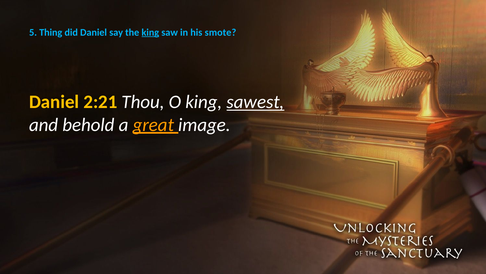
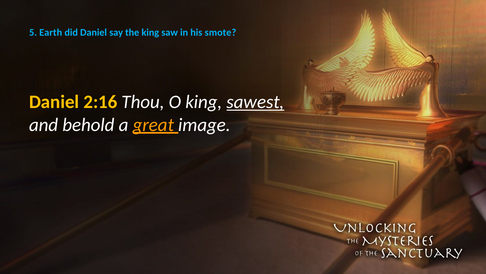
Thing: Thing -> Earth (51, 32)
king underline: present -> none (150, 32)
2:21: 2:21 -> 2:16 (100, 102)
